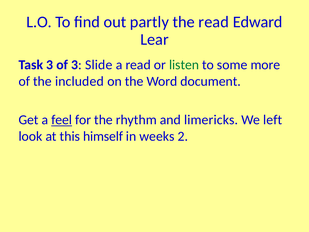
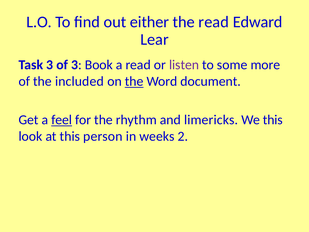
partly: partly -> either (150, 22)
Slide: Slide -> Book (99, 65)
listen colour: green -> purple (184, 65)
the underline: none -> present (134, 81)
We left: left -> this (273, 120)
himself: himself -> person (103, 136)
